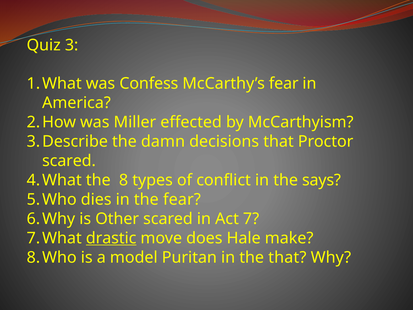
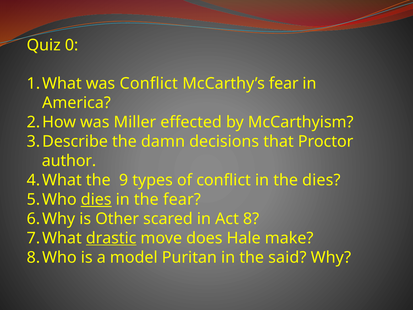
3: 3 -> 0 (72, 45)
was Confess: Confess -> Conflict (149, 84)
scared: scared -> author (69, 161)
8: 8 -> 9 (124, 180)
the says: says -> dies (321, 180)
dies underline: none -> present (96, 199)
7: 7 -> 8 (251, 219)
the that: that -> said (287, 257)
